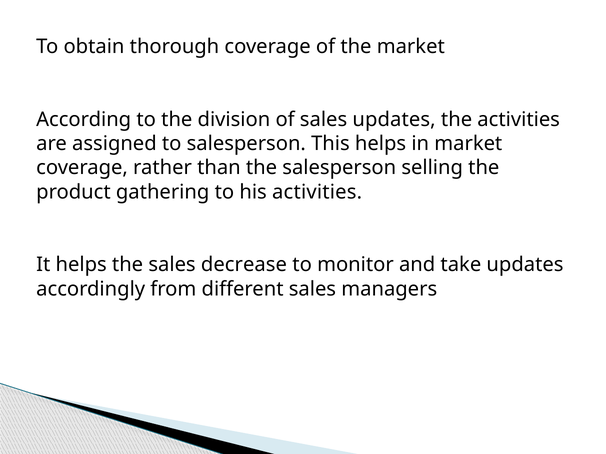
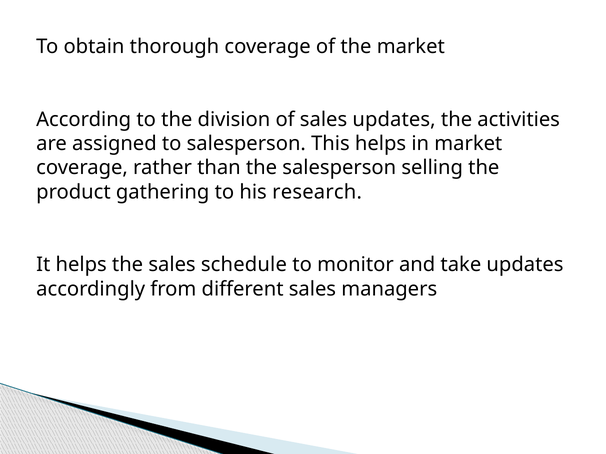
his activities: activities -> research (317, 192)
decrease: decrease -> schedule (244, 265)
